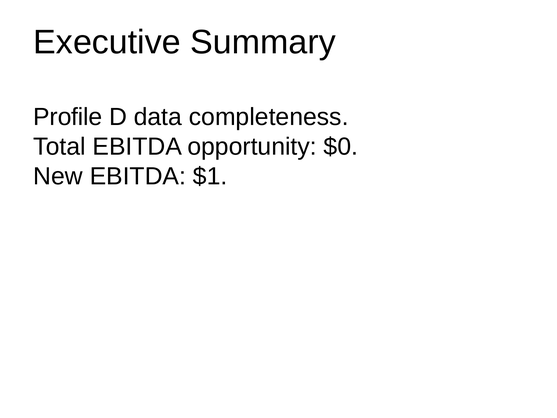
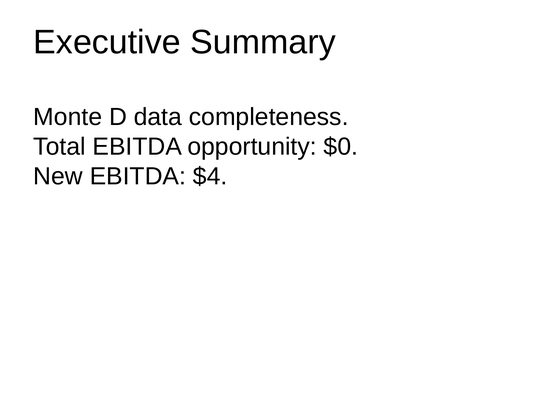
Profile: Profile -> Monte (68, 117)
$1: $1 -> $4 (210, 176)
